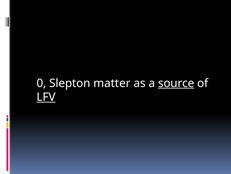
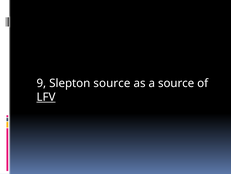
0: 0 -> 9 (41, 83)
Slepton matter: matter -> source (112, 83)
source underline: present -> none (176, 83)
